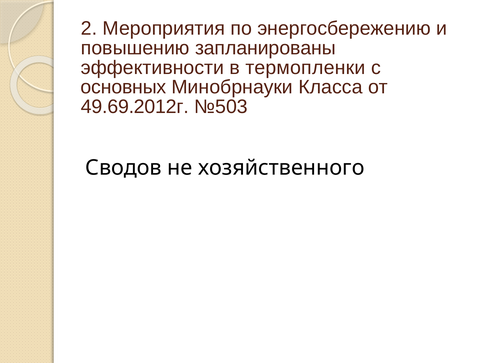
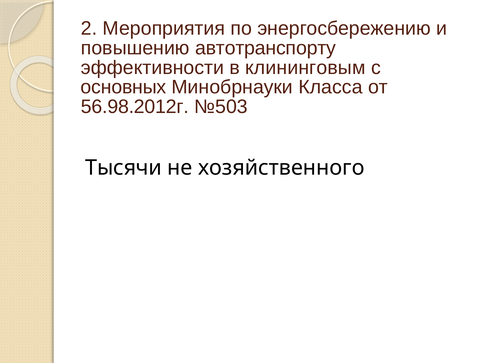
запланированы: запланированы -> автотранспорту (265, 48)
термопленки: термопленки -> клининговым (305, 68)
49.69.2012г: 49.69.2012г -> 56.98.2012г (135, 107)
Сводов: Сводов -> Тысячи (124, 168)
